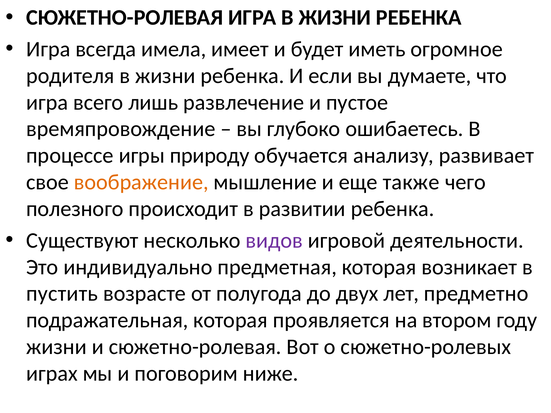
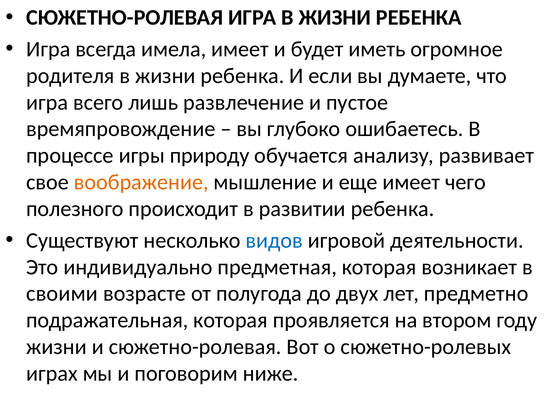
еще также: также -> имеет (411, 182)
видов colour: purple -> blue (274, 241)
пустить: пустить -> своими (62, 294)
